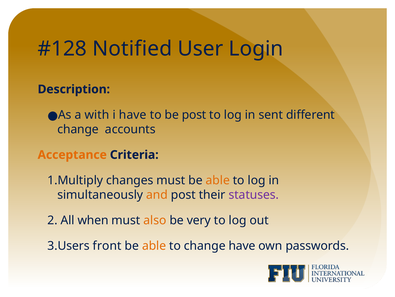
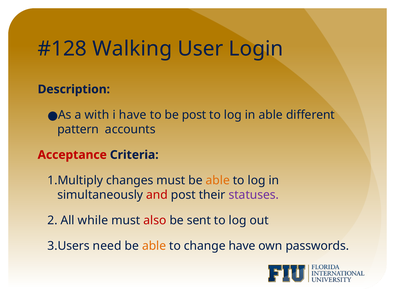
Notified: Notified -> Walking (132, 49)
in sent: sent -> able (271, 115)
change: change -> pattern (78, 129)
Acceptance colour: orange -> red (72, 154)
and colour: orange -> red (157, 194)
when: when -> while (93, 220)
also colour: orange -> red (155, 220)
very: very -> sent (199, 220)
front: front -> need (107, 245)
